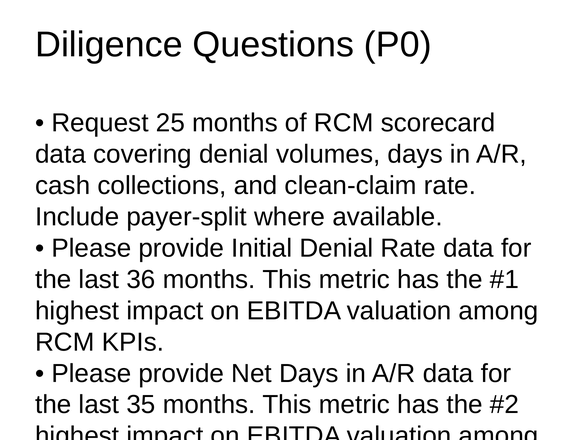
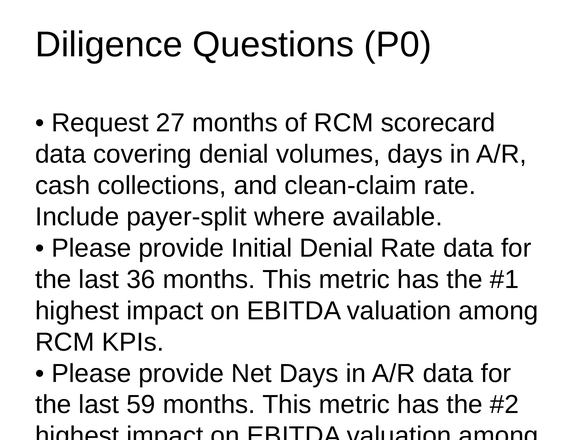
25: 25 -> 27 (170, 123)
35: 35 -> 59 (141, 405)
